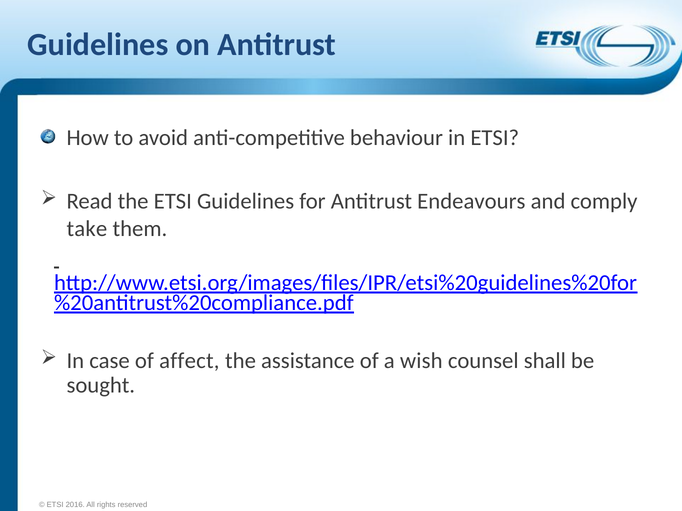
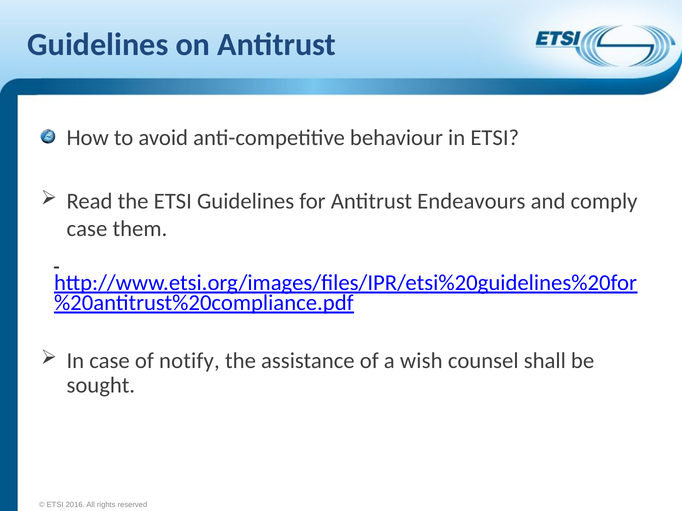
take: take -> case (87, 229)
affect: affect -> notify (189, 361)
